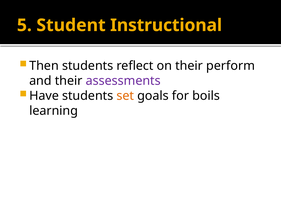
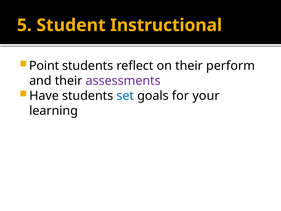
Then: Then -> Point (44, 66)
set colour: orange -> blue (125, 96)
boils: boils -> your (206, 96)
